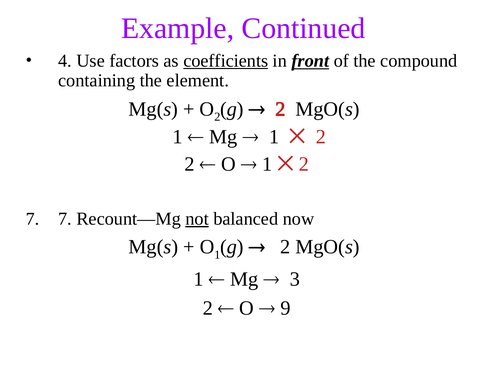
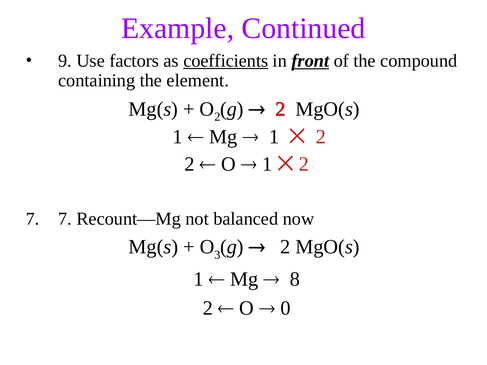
4: 4 -> 9 (65, 61)
not underline: present -> none (197, 219)
O 1: 1 -> 3 (217, 255)
3: 3 -> 8 (295, 279)
9: 9 -> 0 (286, 308)
